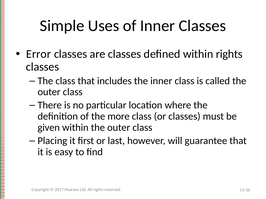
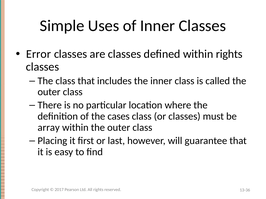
more: more -> cases (119, 117)
given: given -> array (49, 128)
